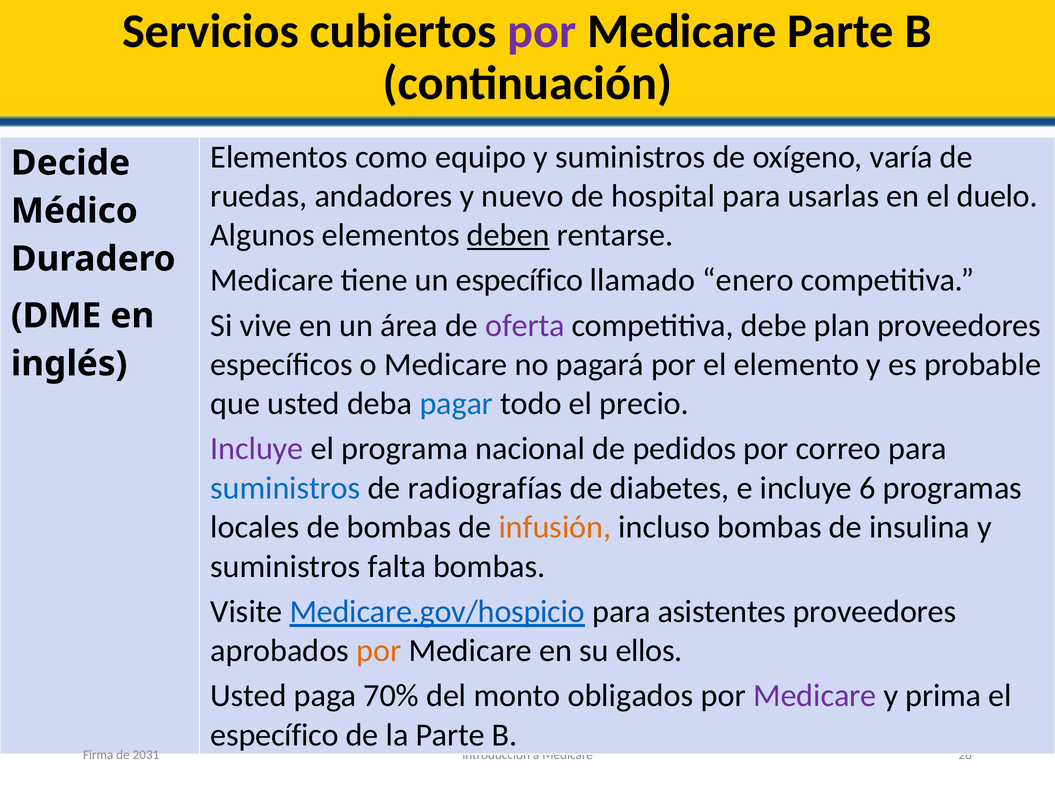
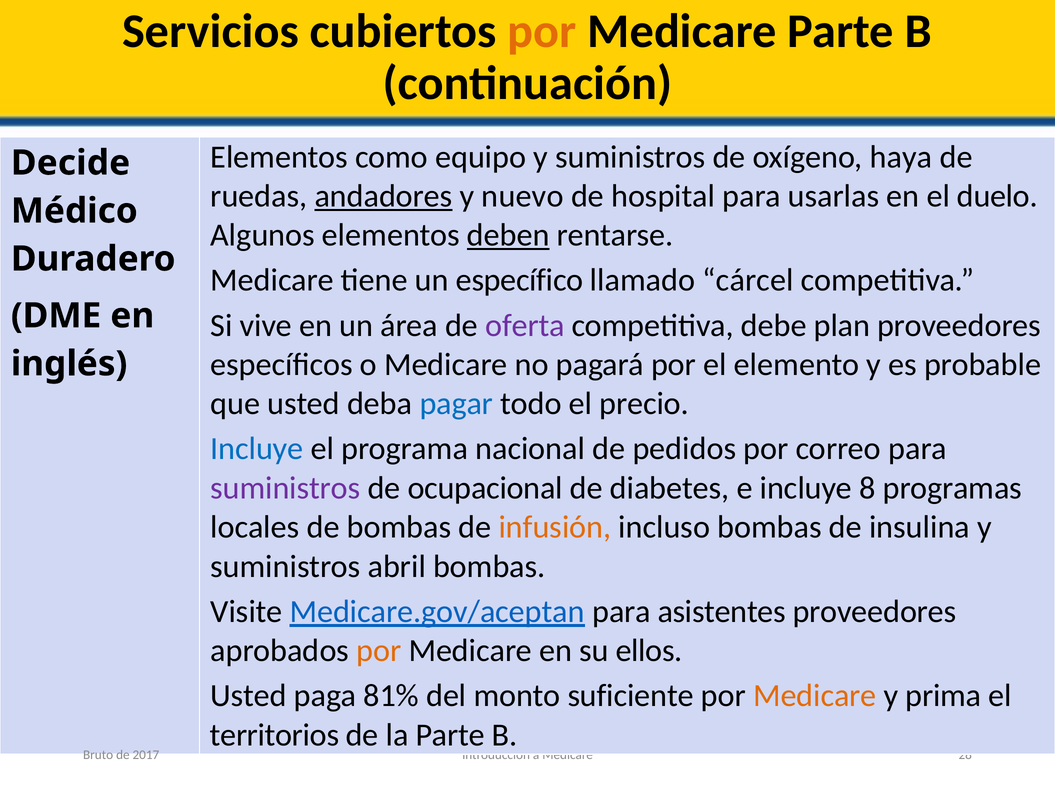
por colour: purple -> orange (542, 31)
varía: varía -> haya (901, 157)
andadores underline: none -> present (384, 196)
enero: enero -> cárcel (748, 280)
Incluye colour: purple -> blue (257, 449)
suministros colour: blue -> purple (285, 488)
radiografías: radiografías -> ocupacional (485, 488)
6: 6 -> 8 (867, 488)
falta: falta -> abril (397, 567)
Medicare.gov/hospicio: Medicare.gov/hospicio -> Medicare.gov/aceptan (437, 612)
70%: 70% -> 81% (391, 696)
obligados: obligados -> suficiente (631, 696)
Medicare colour: purple -> orange (815, 696)
específico: específico -> territorios (275, 735)
Firma: Firma -> Bruto (98, 755)
2031: 2031 -> 2017 (146, 755)
